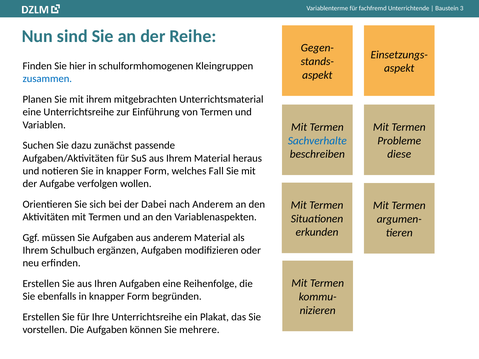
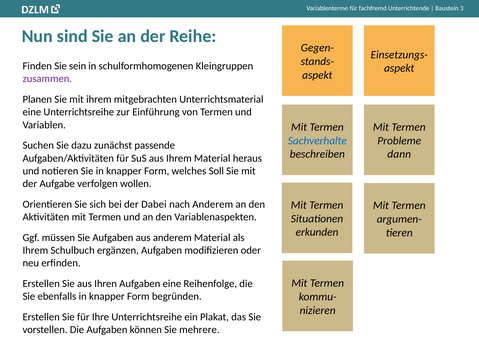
hier: hier -> sein (78, 66)
zusammen colour: blue -> purple (47, 79)
diese: diese -> dann (399, 154)
Fall: Fall -> Soll (216, 171)
